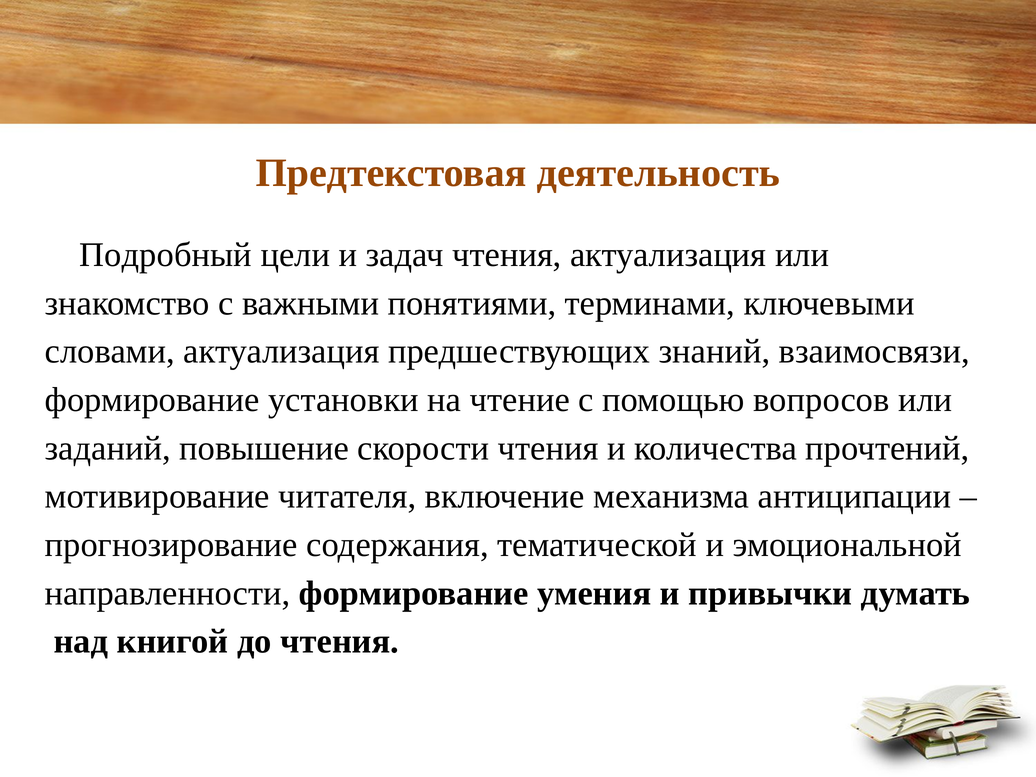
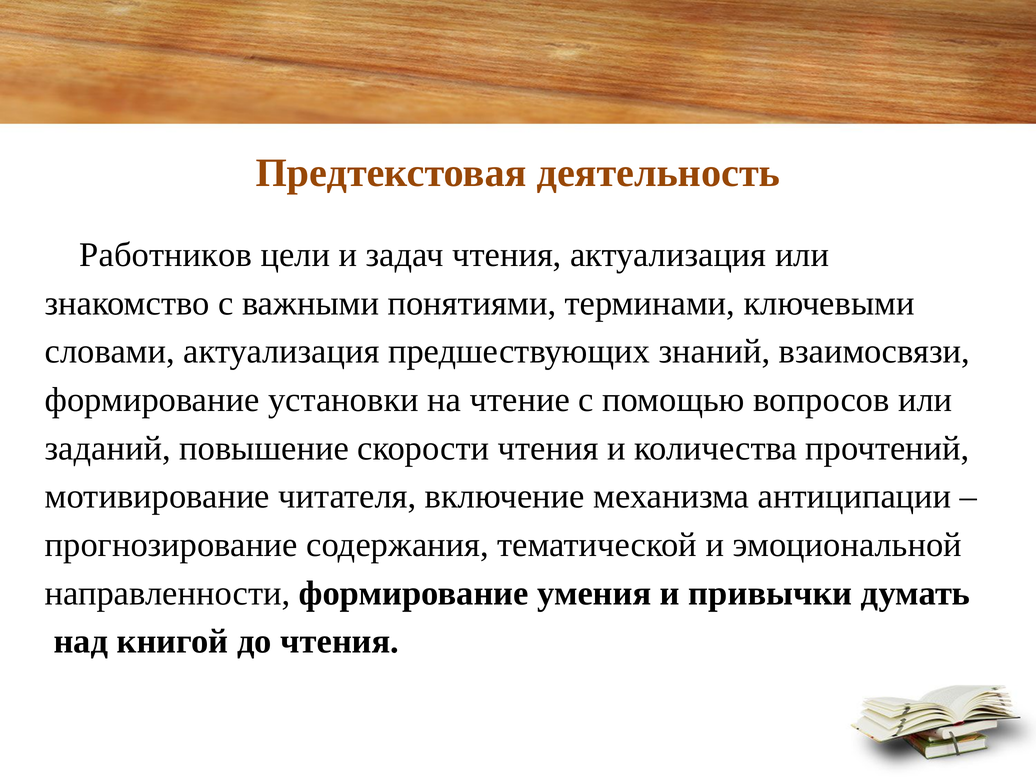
Подробный: Подробный -> Работников (166, 255)
